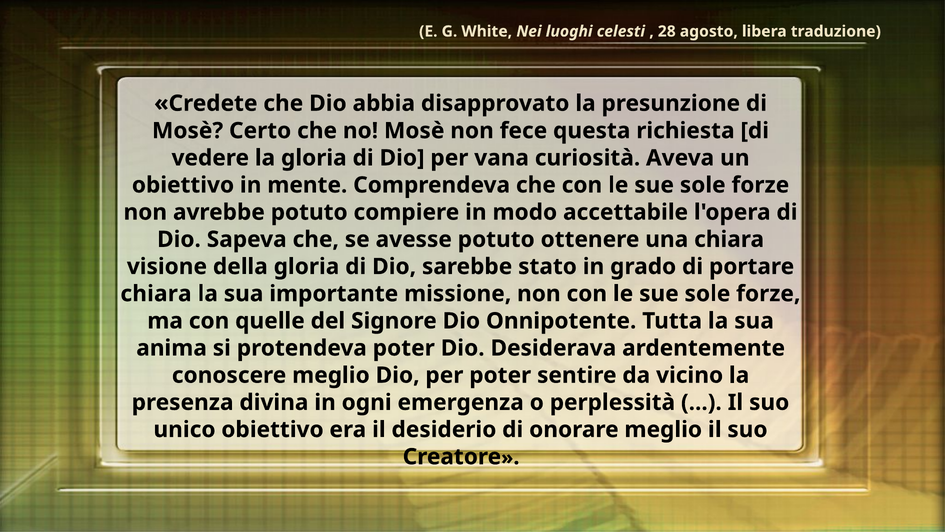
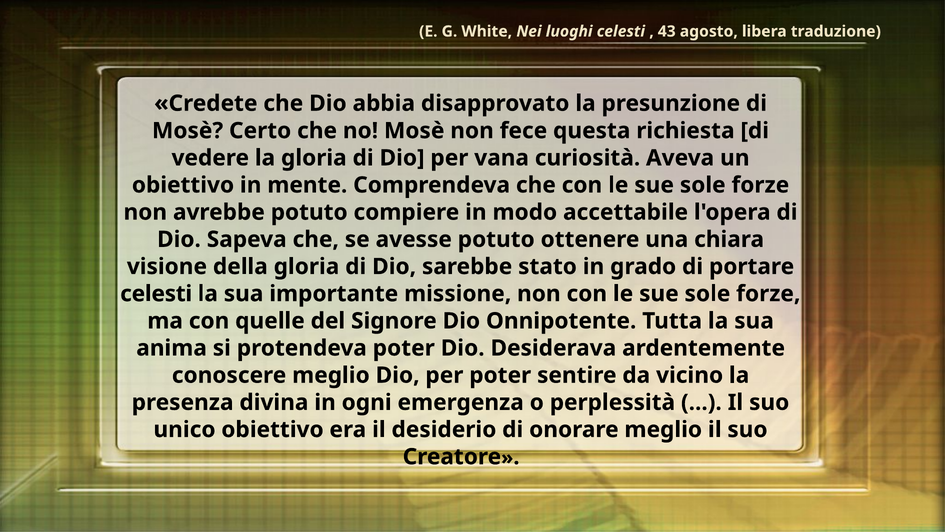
28: 28 -> 43 (667, 31)
chiara: chiara -> celesti (156, 294)
